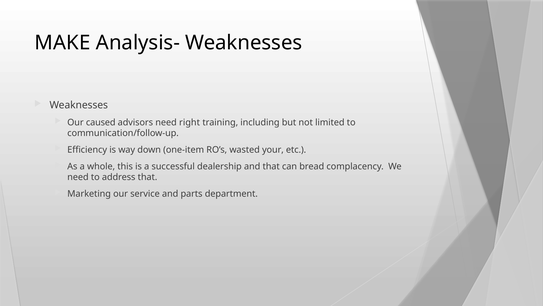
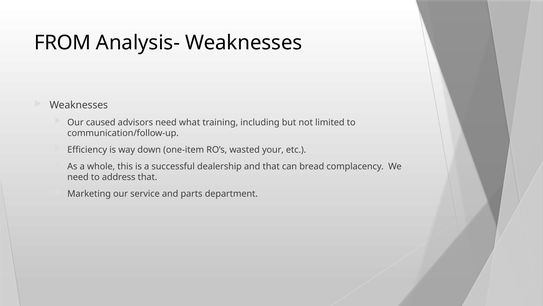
MAKE: MAKE -> FROM (63, 43)
right: right -> what (190, 122)
